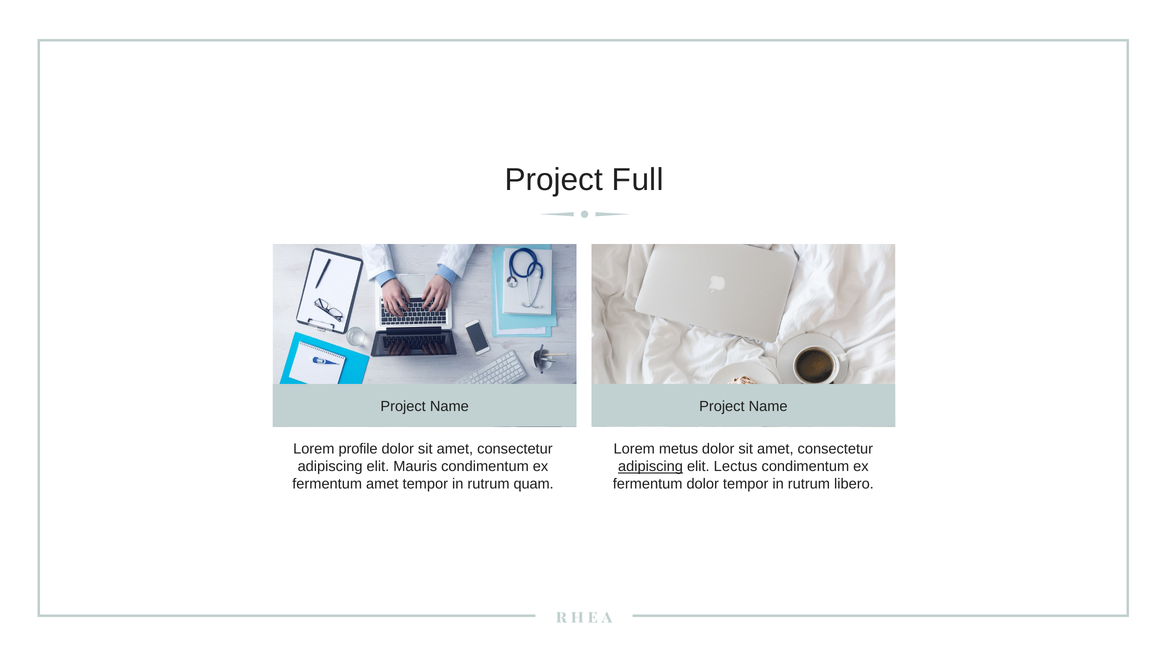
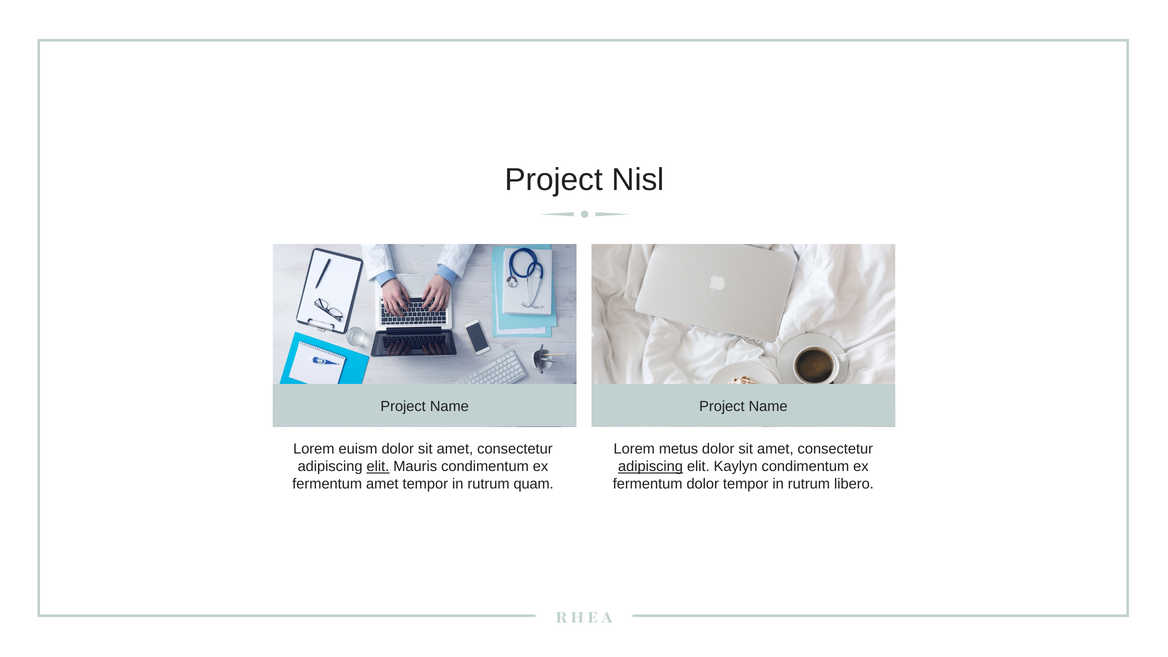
Full: Full -> Nisl (638, 180)
profile: profile -> euism (358, 449)
elit underline: none -> present (378, 467)
Lectus: Lectus -> Kaylyn (736, 467)
